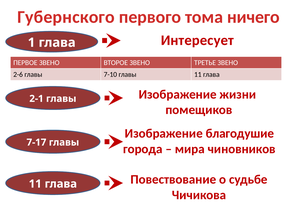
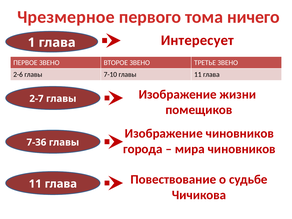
Губернского: Губернского -> Чрезмерное (66, 17)
2-1: 2-1 -> 2-7 (36, 99)
Изображение благодушие: благодушие -> чиновников (240, 133)
7-17: 7-17 -> 7-36 (36, 142)
